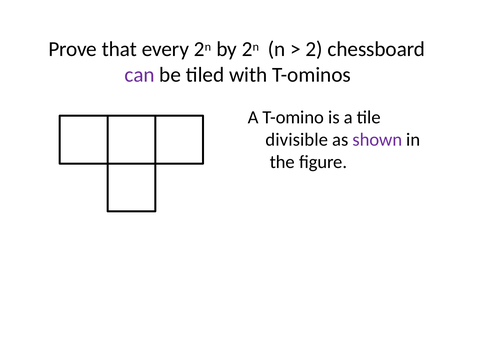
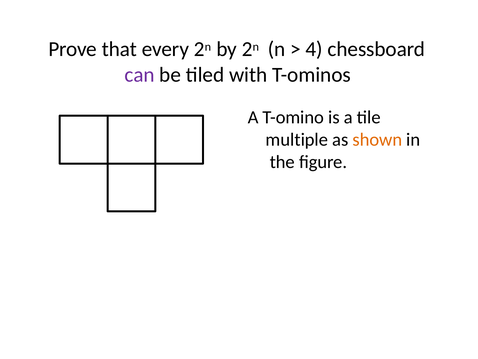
2: 2 -> 4 (314, 49)
divisible: divisible -> multiple (297, 140)
shown colour: purple -> orange (377, 140)
